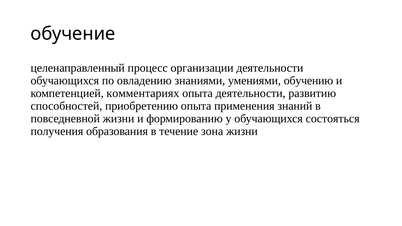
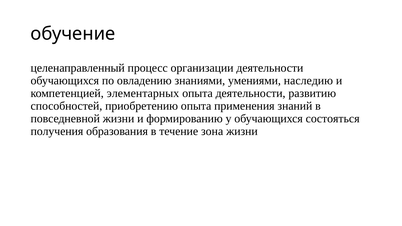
обучению: обучению -> наследию (308, 81)
комментариях: комментариях -> элементарных (143, 93)
